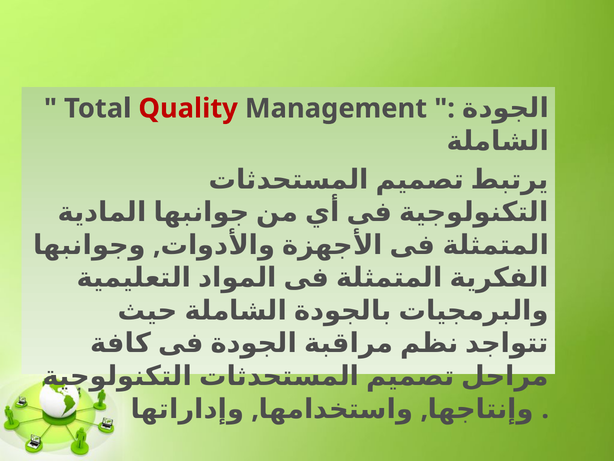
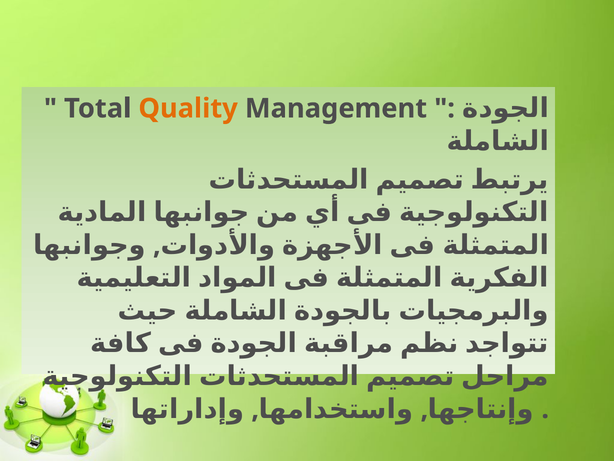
Quality colour: red -> orange (188, 108)
